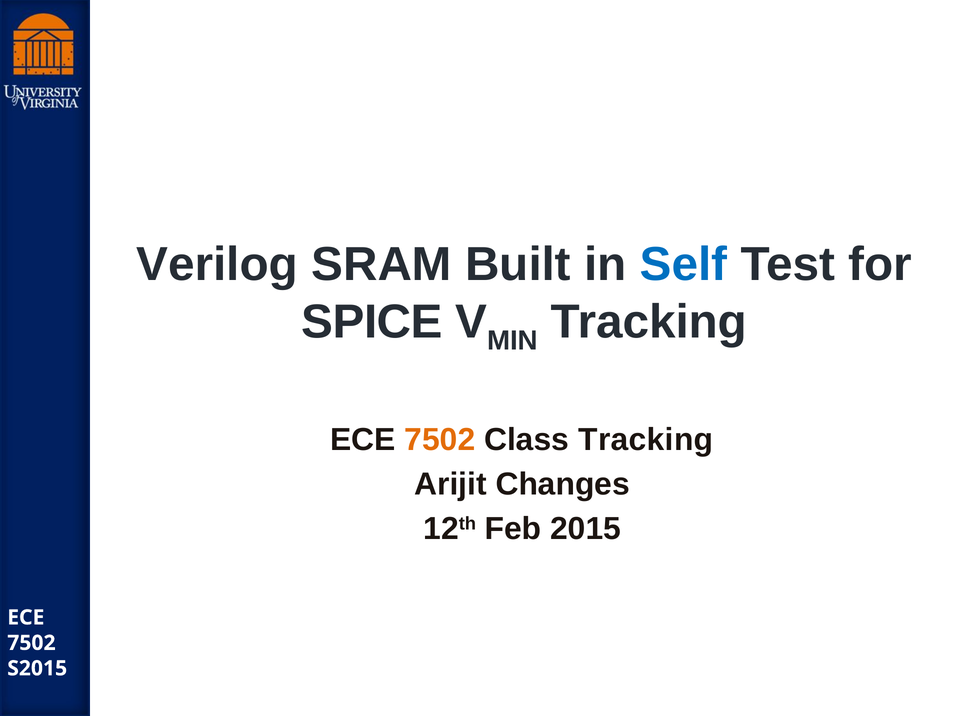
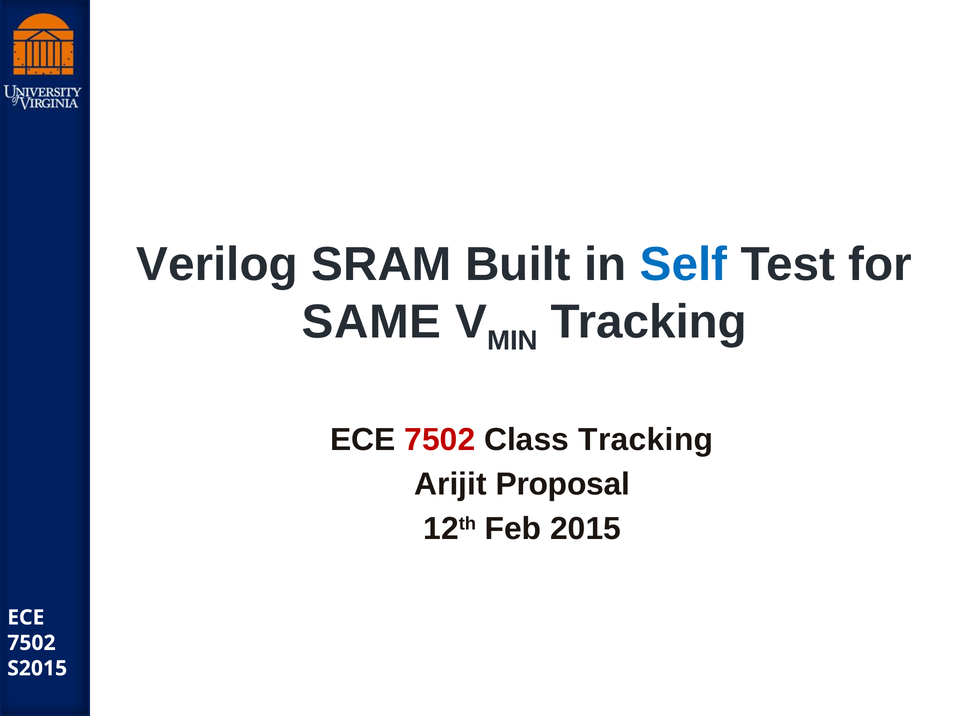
SPICE: SPICE -> SAME (372, 322)
7502 colour: orange -> red (440, 440)
Changes: Changes -> Proposal (563, 485)
